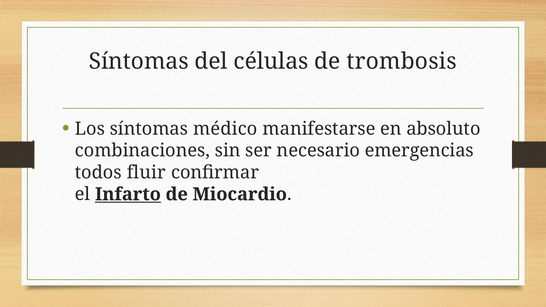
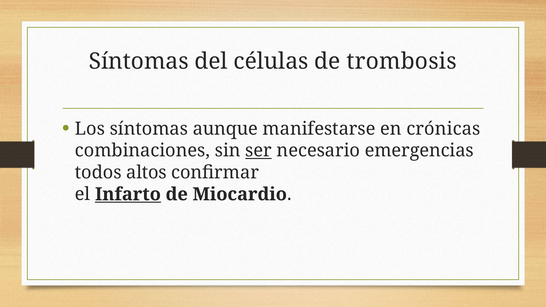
médico: médico -> aunque (225, 129)
absoluto: absoluto -> crónicas (443, 129)
ser underline: none -> present (259, 151)
fluir: fluir -> altos (146, 172)
